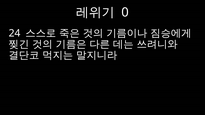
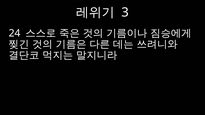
0: 0 -> 3 (125, 12)
